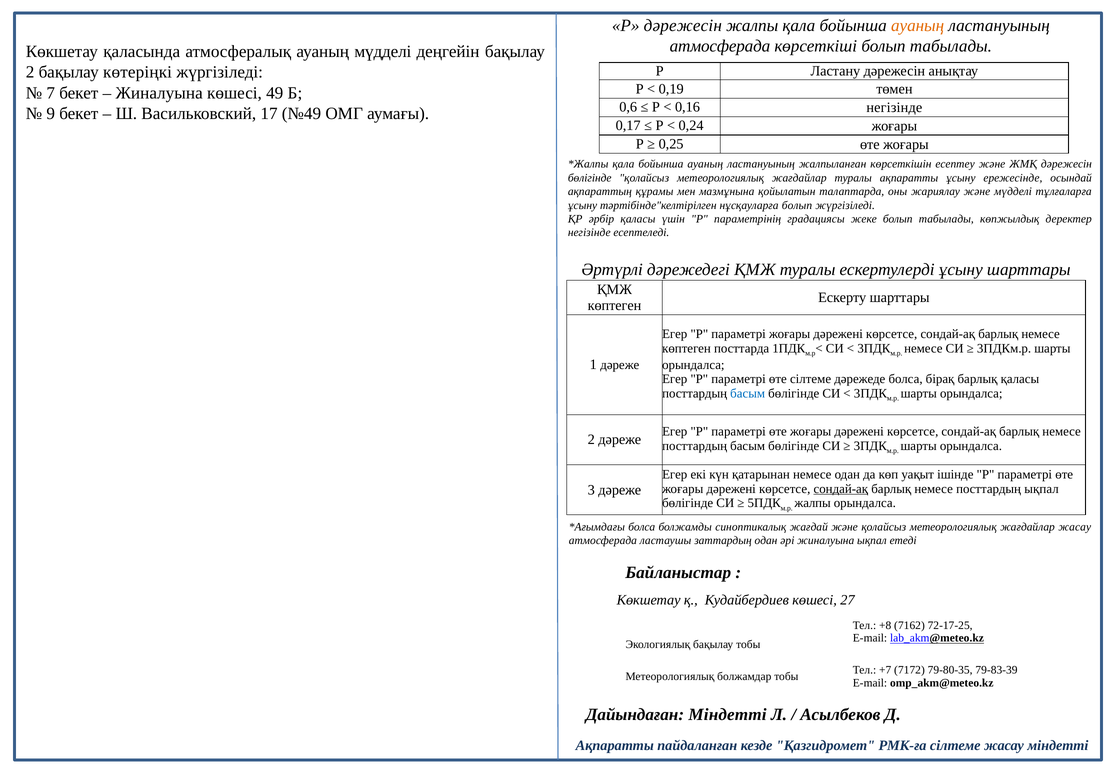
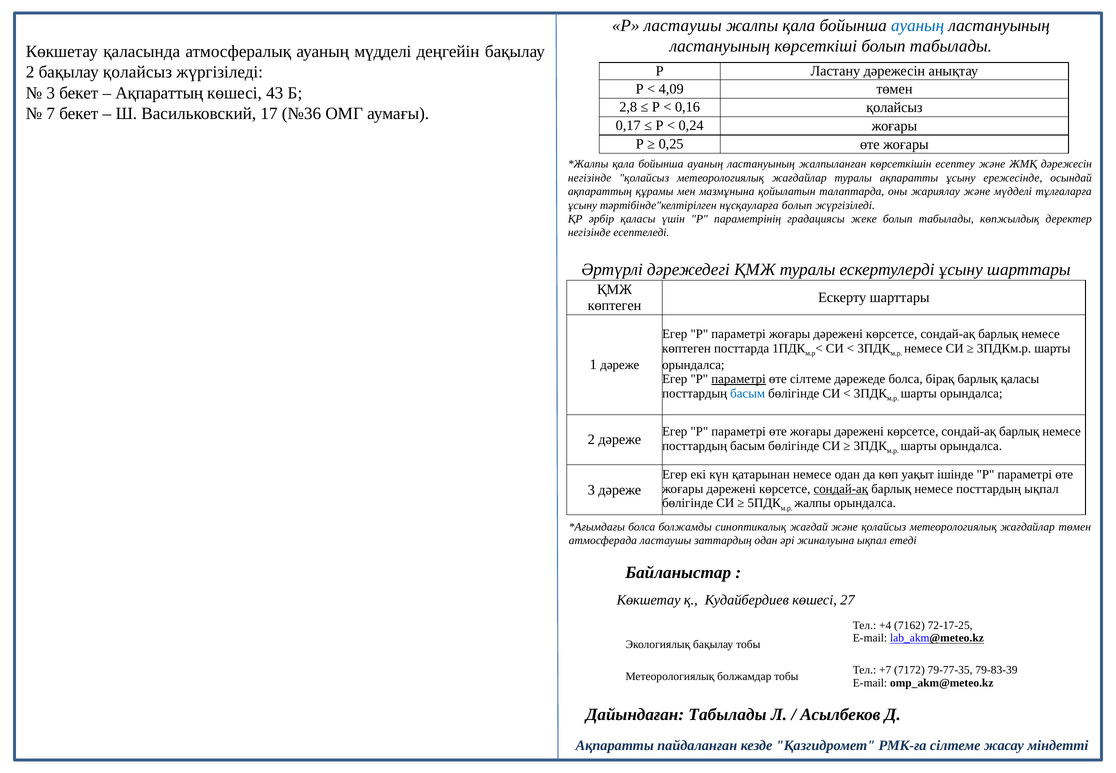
Р дәрежесін: дәрежесін -> ластаушы (683, 26)
ауаның colour: orange -> blue (918, 26)
атмосферада: атмосферада -> ластануының (720, 46)
бақылау көтеріңкі: көтеріңкі -> қолайсыз (138, 72)
0,19: 0,19 -> 4,09 (671, 89)
7: 7 -> 3 (51, 93)
Жиналуына: Жиналуына -> Ақпараттың (159, 93)
49: 49 -> 43 (275, 93)
0,6: 0,6 -> 2,8 (628, 107)
0,16 негізінде: негізінде -> қолайсыз (894, 107)
9: 9 -> 7 (51, 113)
№49: №49 -> №36 (301, 113)
бөлігінде: бөлігінде -> негізінде (590, 178)
параметрі underline: none -> present (739, 379)
жағдайлар жасау: жасау -> төмен (1075, 527)
+8: +8 -> +4 (885, 625)
79-80-35: 79-80-35 -> 79-77-35 (950, 670)
Дайындаған Міндетті: Міндетті -> Табылады (728, 714)
